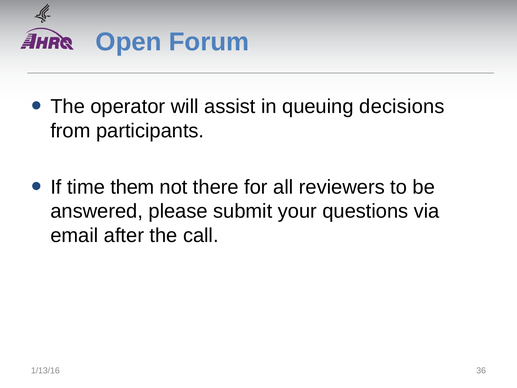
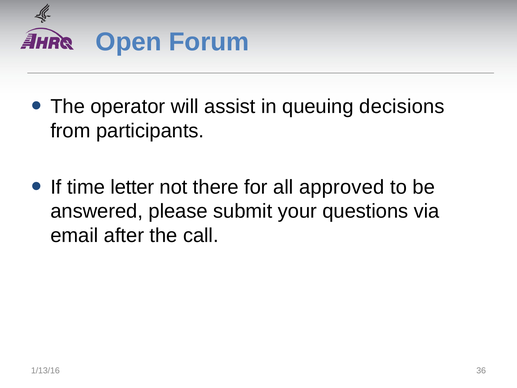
them: them -> letter (132, 187)
reviewers: reviewers -> approved (342, 187)
